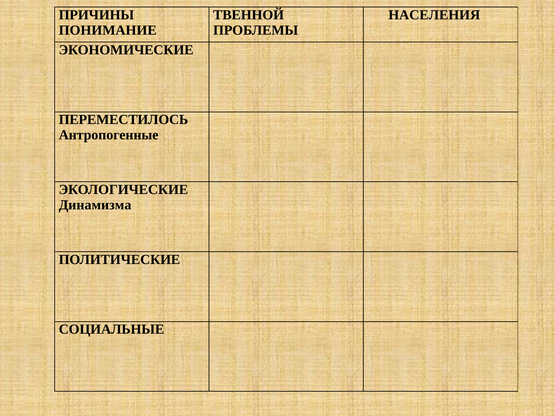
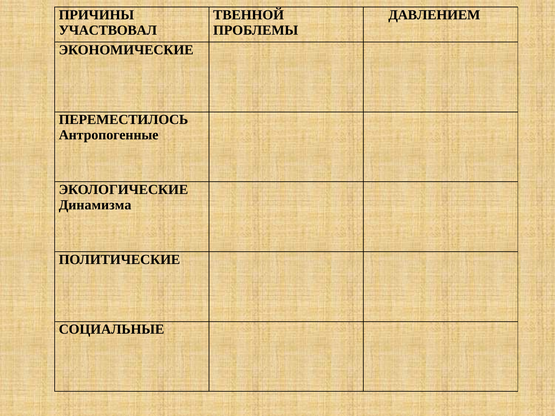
НАСЕЛЕНИЯ: НАСЕЛЕНИЯ -> ДАВЛЕНИЕМ (434, 15)
ПОНИМАНИЕ: ПОНИМАНИЕ -> УЧАСТВОВАЛ (108, 30)
